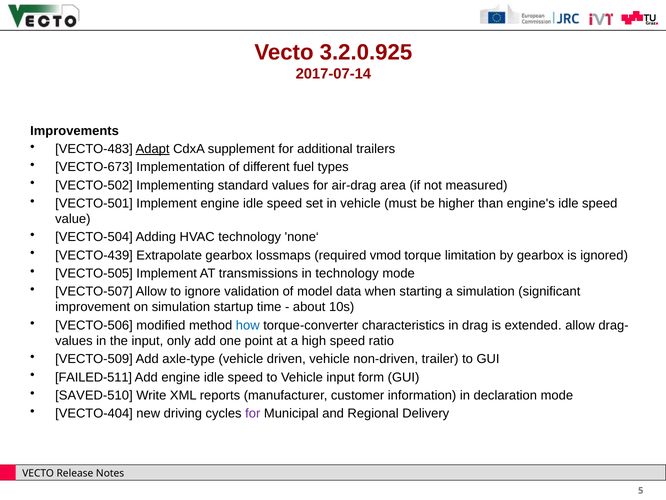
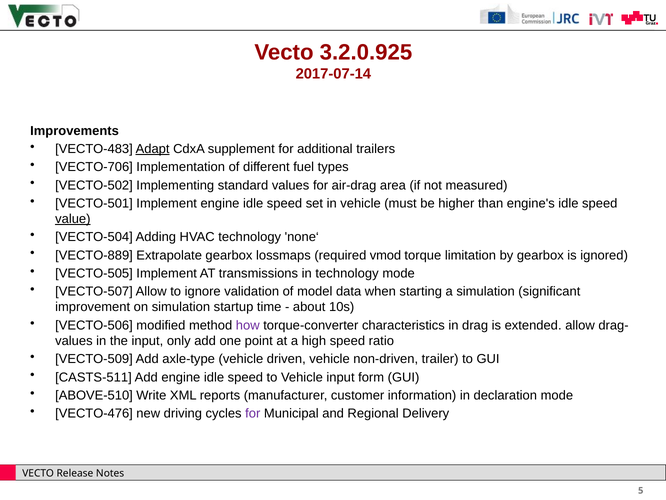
VECTO-673: VECTO-673 -> VECTO-706 (94, 167)
value underline: none -> present (73, 219)
VECTO-439: VECTO-439 -> VECTO-889 (94, 255)
how colour: blue -> purple (248, 325)
FAILED-511: FAILED-511 -> CASTS-511 (93, 377)
SAVED-510: SAVED-510 -> ABOVE-510 (94, 395)
VECTO-404: VECTO-404 -> VECTO-476 (94, 413)
